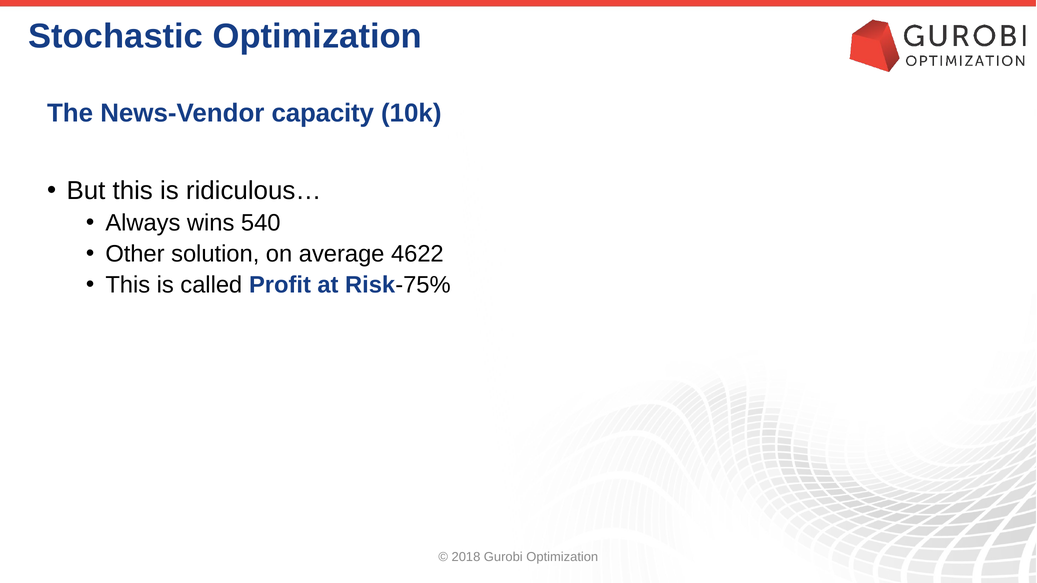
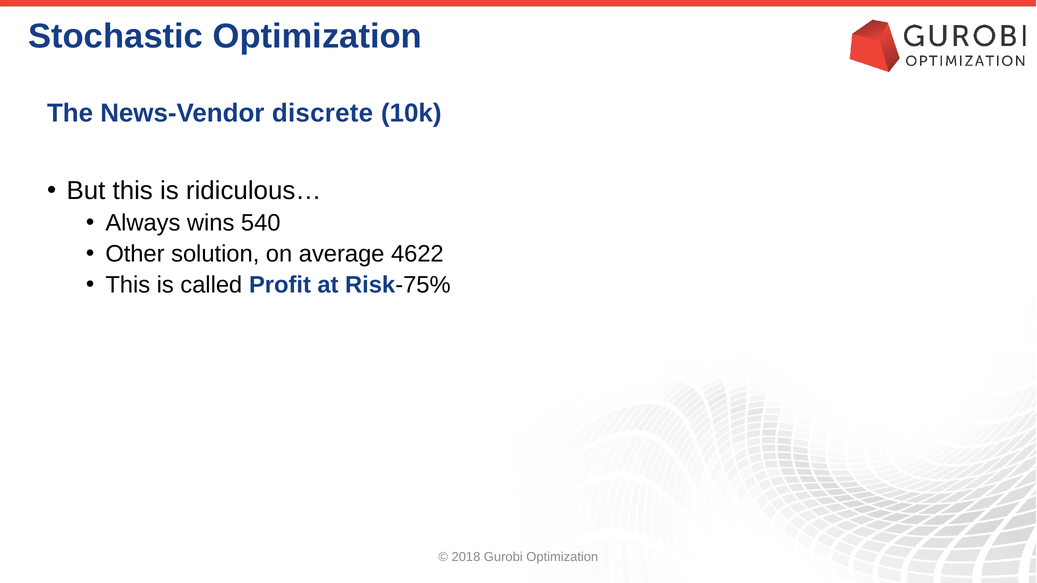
capacity: capacity -> discrete (323, 113)
